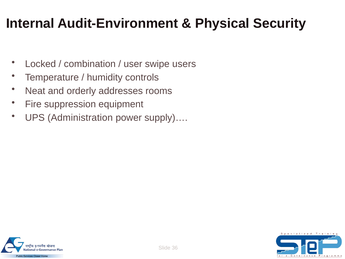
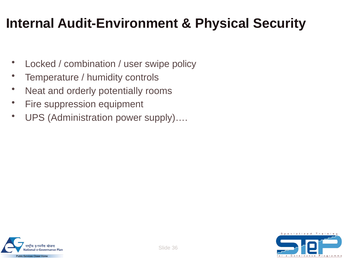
users: users -> policy (184, 64)
addresses: addresses -> potentially (121, 91)
